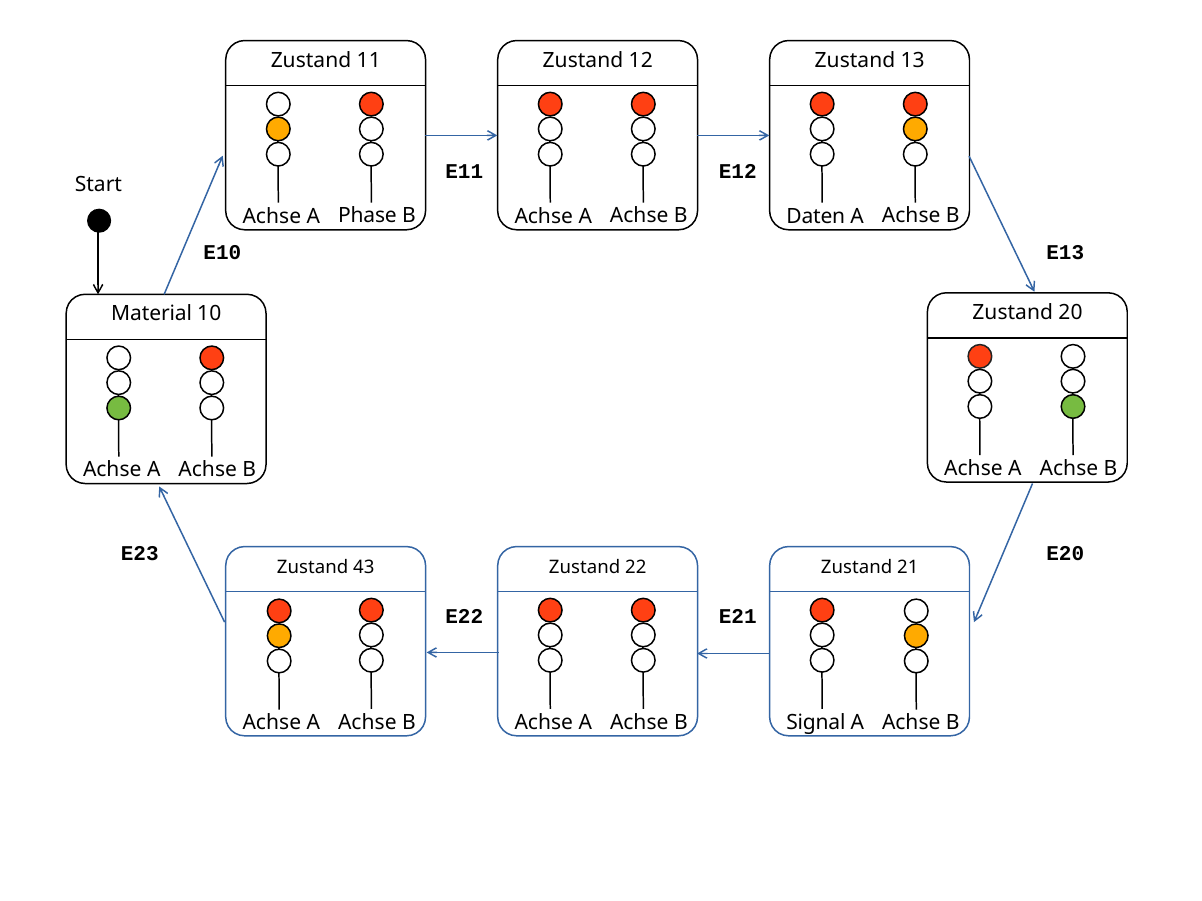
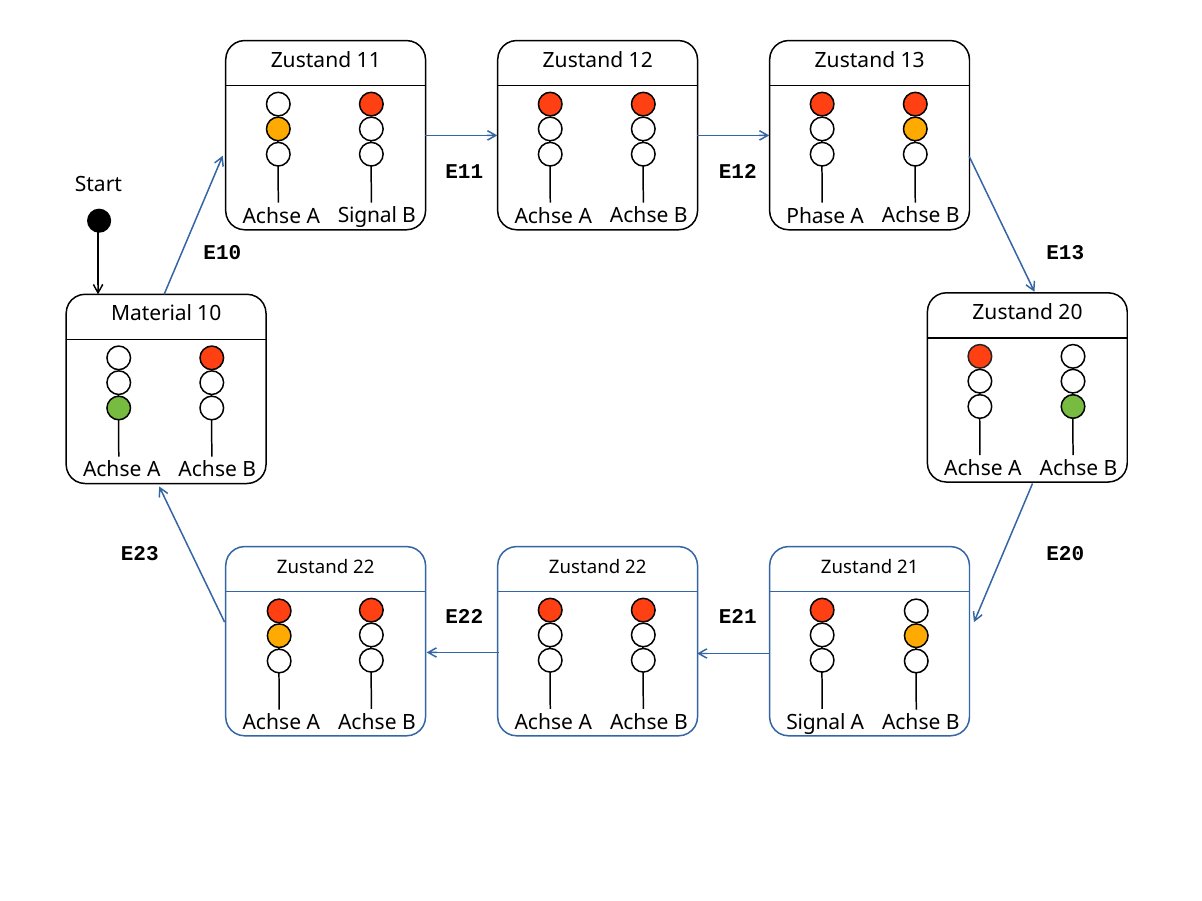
A Phase: Phase -> Signal (367, 216)
Daten: Daten -> Phase (816, 216)
43: 43 -> 22 (364, 567)
